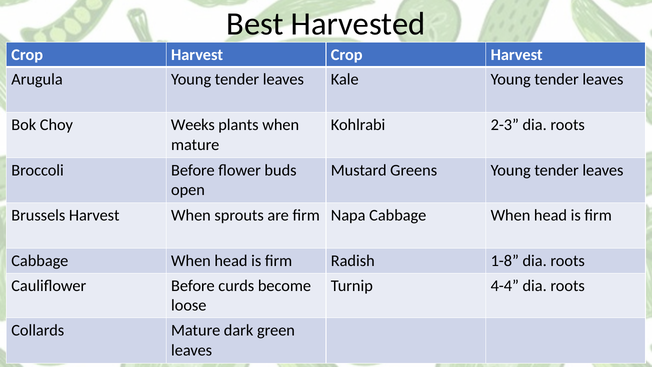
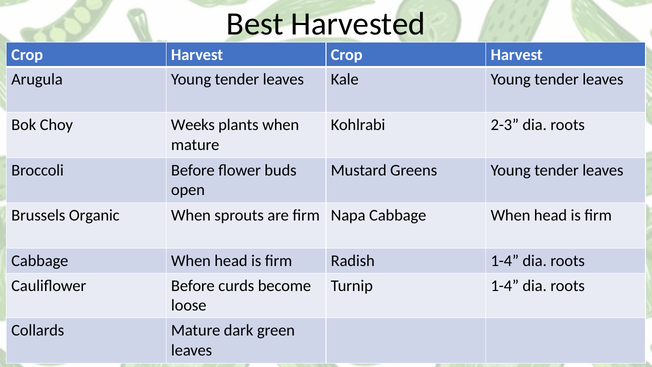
Brussels Harvest: Harvest -> Organic (94, 215)
Radish 1-8: 1-8 -> 1-4 (505, 261)
Turnip 4-4: 4-4 -> 1-4 (505, 285)
